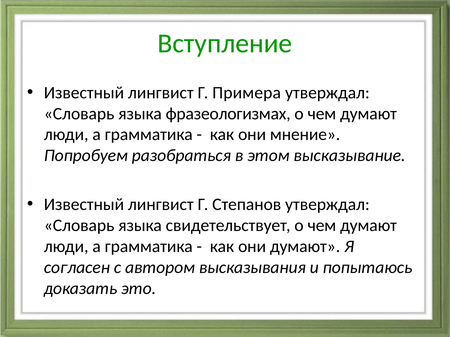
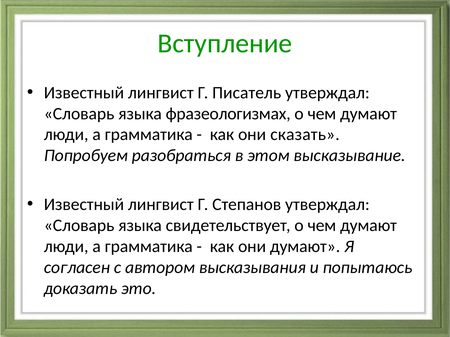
Примера: Примера -> Писатель (247, 93)
мнение: мнение -> сказать (305, 135)
